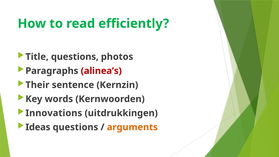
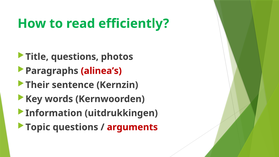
Innovations: Innovations -> Information (54, 113)
Ideas: Ideas -> Topic (38, 127)
arguments colour: orange -> red (132, 127)
